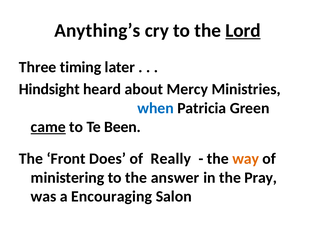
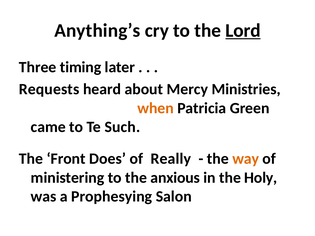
Hindsight: Hindsight -> Requests (49, 89)
when colour: blue -> orange (156, 108)
came underline: present -> none (48, 127)
Been: Been -> Such (122, 127)
answer: answer -> anxious (175, 178)
Pray: Pray -> Holy (261, 178)
Encouraging: Encouraging -> Prophesying (112, 197)
